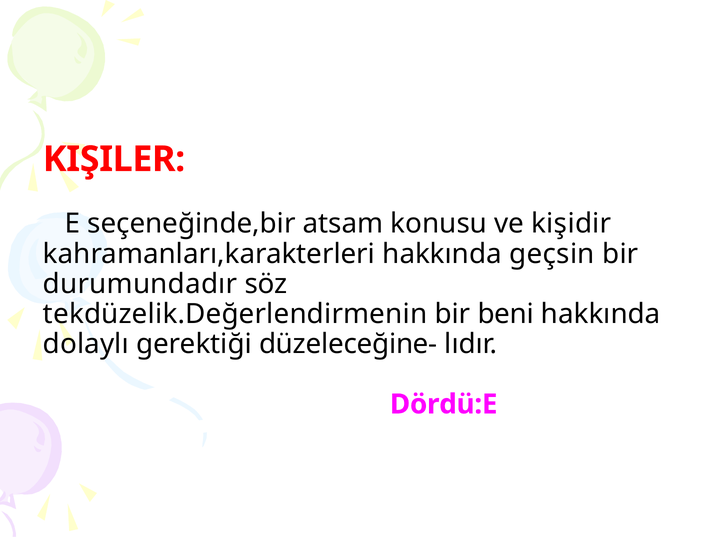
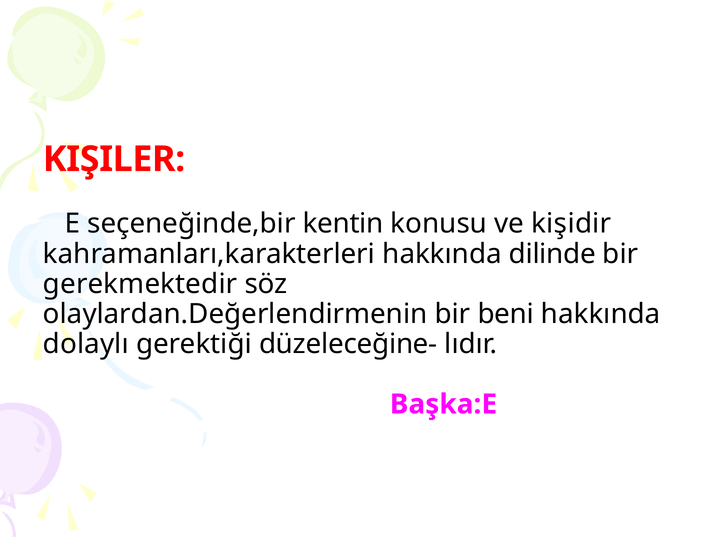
atsam: atsam -> kentin (343, 224)
geçsin: geçsin -> dilinde (552, 254)
durumundadır: durumundadır -> gerekmektedir (140, 284)
tekdüzelik.Değerlendirmenin: tekdüzelik.Değerlendirmenin -> olaylardan.Değerlendirmenin (235, 314)
Dördü:E: Dördü:E -> Başka:E (443, 404)
